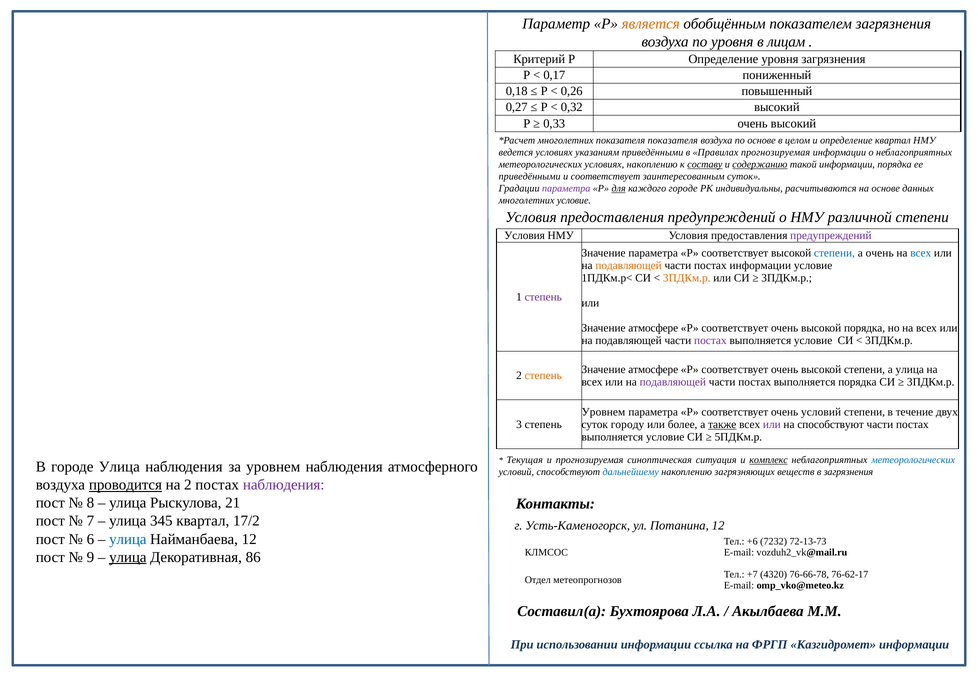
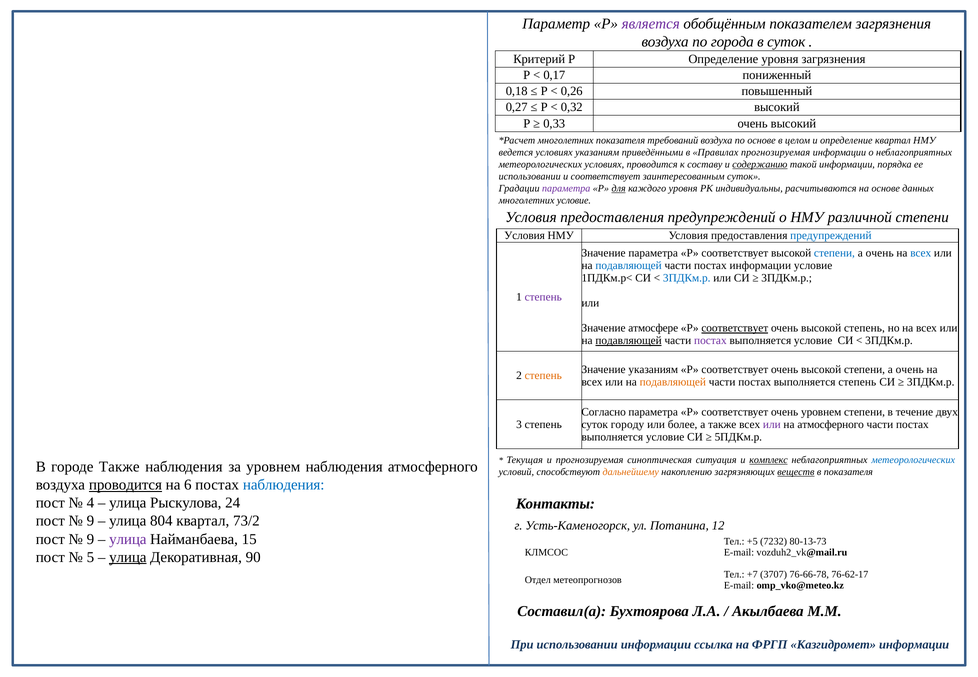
является colour: orange -> purple (651, 24)
по уровня: уровня -> города (732, 42)
в лицам: лицам -> суток (786, 42)
показателя показателя: показателя -> требований (673, 140)
условиях накоплению: накоплению -> проводится (652, 164)
составу underline: present -> none (705, 164)
приведёнными: приведёнными -> использовании (530, 176)
каждого городе: городе -> уровня (683, 189)
предупреждений colour: purple -> blue (831, 236)
подавляющей colour: orange -> blue (629, 266)
3ПДКм.р colour: orange -> blue (687, 278)
соответствует underline: none -> present (735, 328)
высокой порядка: порядка -> степень (864, 328)
подавляющей underline: none -> present (629, 341)
атмосфере: атмосфере -> указаниям (653, 369)
улица: улица -> очень (910, 369)
подавляющей colour: purple -> orange (673, 382)
выполняется порядка: порядка -> степень (857, 382)
Уровнем: Уровнем -> Согласно (604, 412)
очень условий: условий -> уровнем (821, 412)
также underline: present -> none (722, 425)
на способствуют: способствуют -> атмосферного (831, 425)
городе Улица: Улица -> Также (119, 467)
дальнейшему colour: blue -> orange (631, 472)
веществ underline: none -> present (796, 472)
в загрязнения: загрязнения -> показателя (848, 472)
на 2: 2 -> 6 (188, 485)
наблюдения colour: purple -> blue (284, 485)
8: 8 -> 4 (90, 503)
21: 21 -> 24 (233, 503)
7: 7 -> 9 (90, 521)
345: 345 -> 804 (161, 521)
17/2: 17/2 -> 73/2 (246, 521)
6: 6 -> 9 (90, 539)
улица colour: blue -> purple (128, 539)
Найманбаева 12: 12 -> 15 (249, 539)
+6: +6 -> +5 (752, 541)
72-13-73: 72-13-73 -> 80-13-73 (808, 541)
9: 9 -> 5 (90, 557)
86: 86 -> 90 (253, 557)
4320: 4320 -> 3707 (774, 574)
